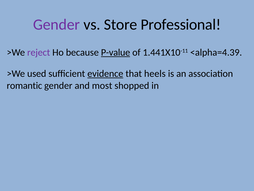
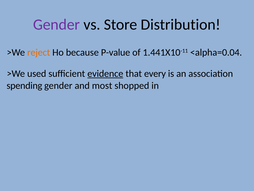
Professional: Professional -> Distribution (181, 25)
reject colour: purple -> orange (39, 52)
P-value underline: present -> none (116, 52)
<alpha=4.39: <alpha=4.39 -> <alpha=0.04 (216, 52)
heels: heels -> every (155, 73)
romantic: romantic -> spending (24, 85)
